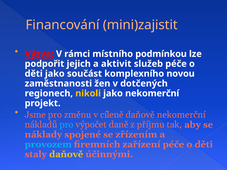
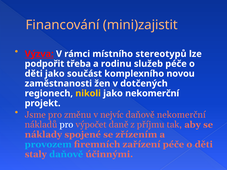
podmínkou: podmínkou -> stereotypů (161, 54)
jejich: jejich -> třeba (79, 64)
aktivit: aktivit -> rodinu (116, 64)
cíleně: cíleně -> nejvíc (112, 115)
pro colour: light blue -> white (66, 125)
daňově colour: yellow -> light blue (66, 154)
